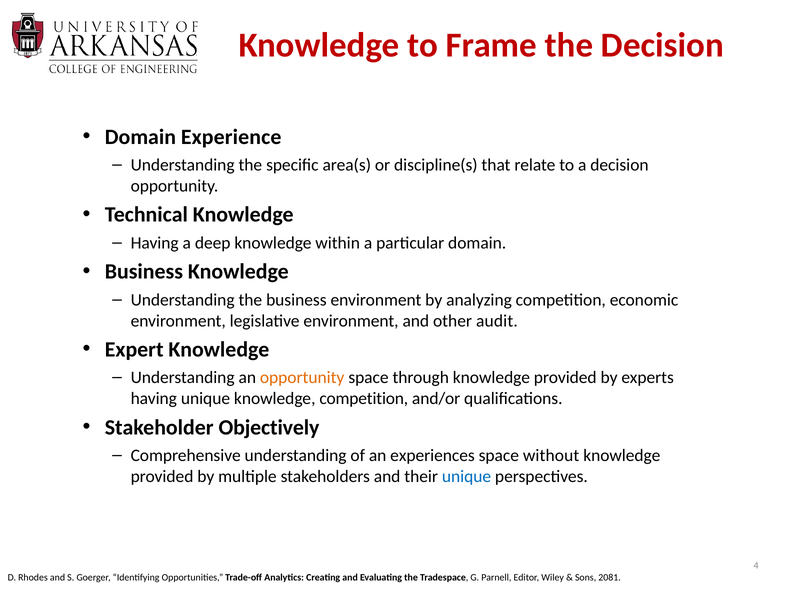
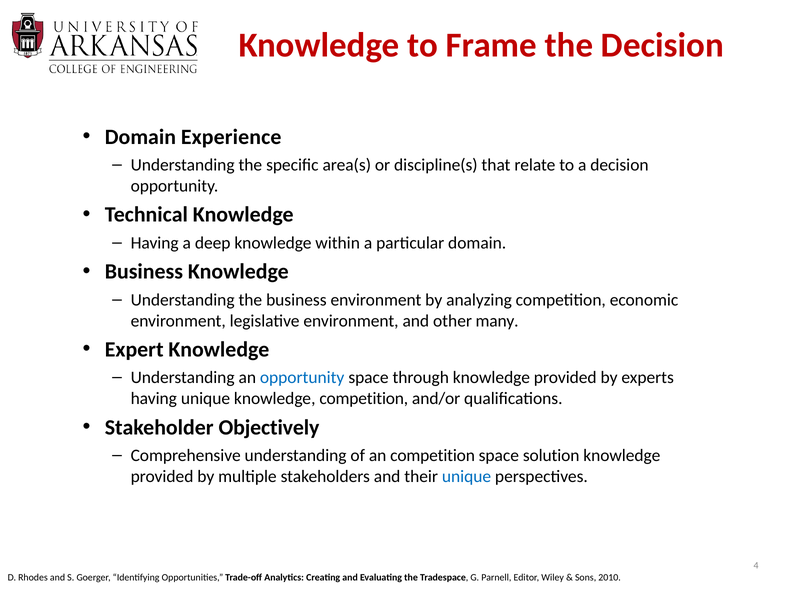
audit: audit -> many (497, 321)
opportunity colour: orange -> blue (302, 378)
an experiences: experiences -> competition (433, 456)
without: without -> solution (551, 456)
2081: 2081 -> 2010 (610, 578)
